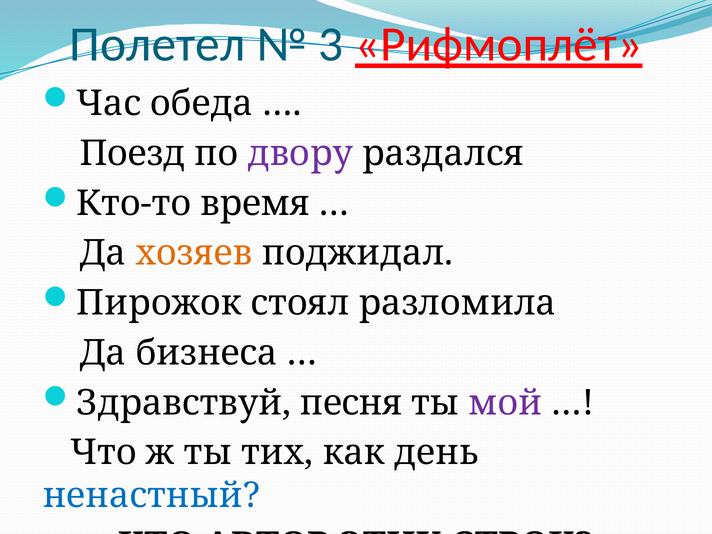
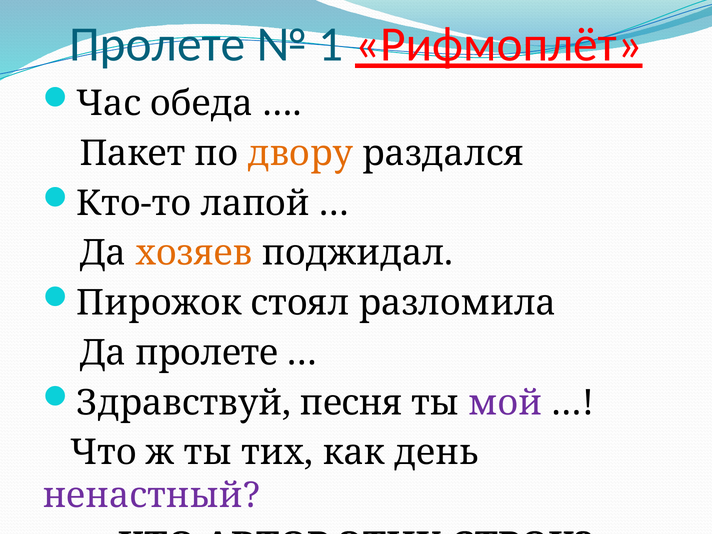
Полетел: Полетел -> Пролете (157, 45)
3: 3 -> 1 (331, 45)
Поезд: Поезд -> Пакет (133, 154)
двору colour: purple -> orange (300, 154)
время: время -> лапой (255, 203)
Да бизнеса: бизнеса -> пролете (207, 353)
ненастный colour: blue -> purple (151, 495)
